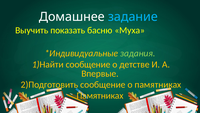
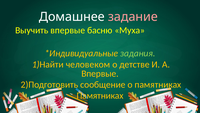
задание colour: light blue -> pink (133, 17)
Выучить показать: показать -> впервые (68, 30)
1)Найти сообщение: сообщение -> человеком (88, 64)
